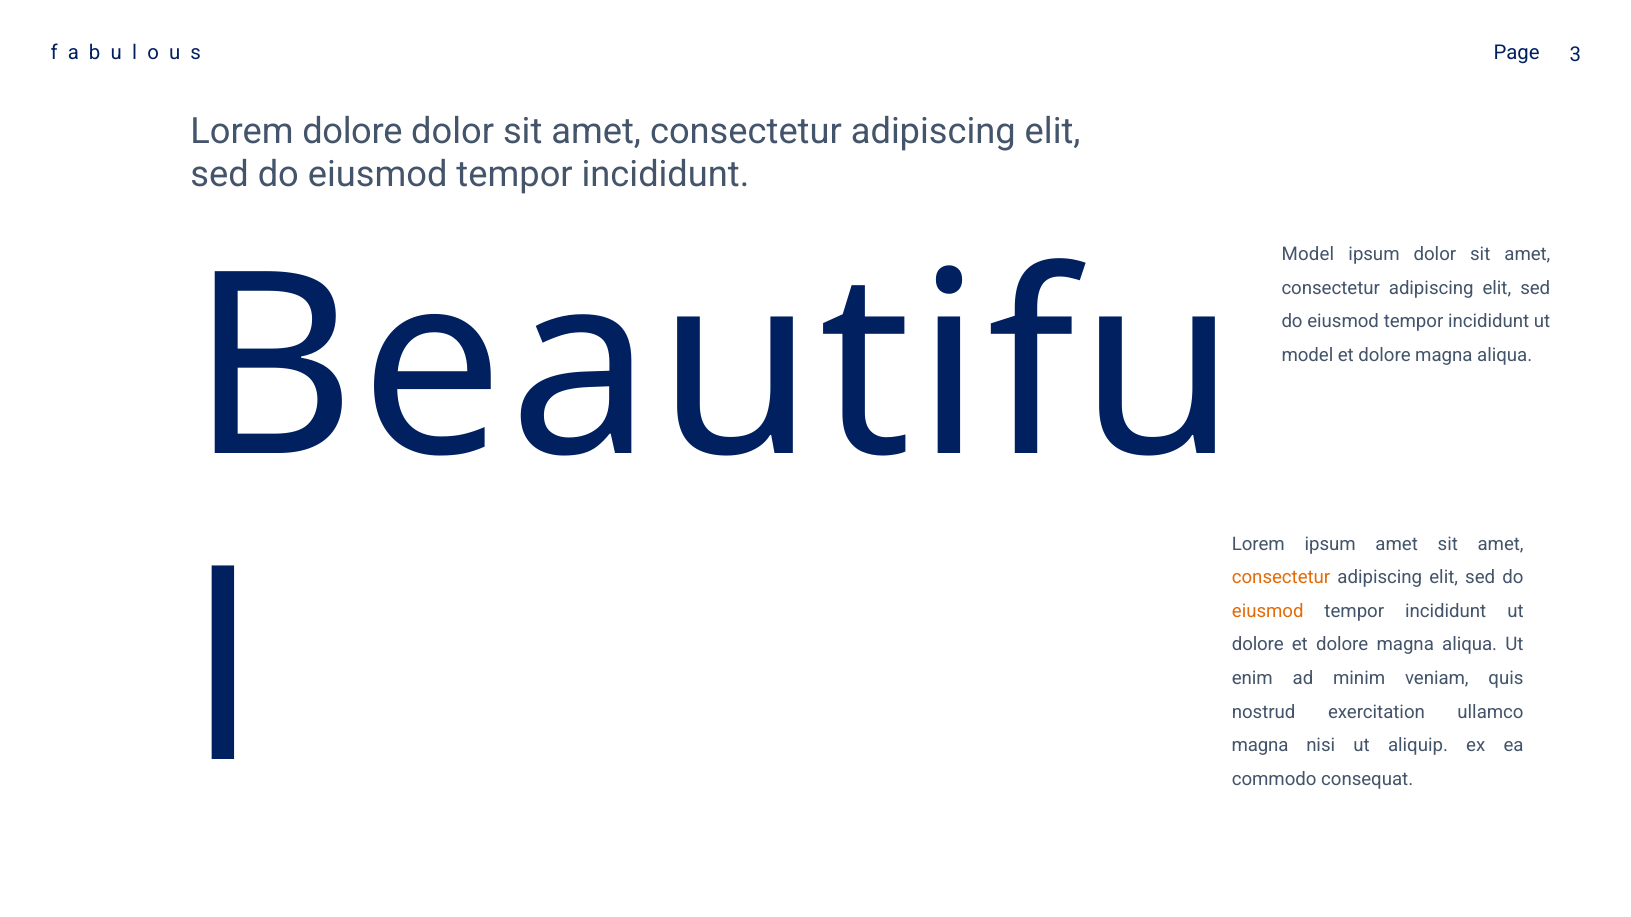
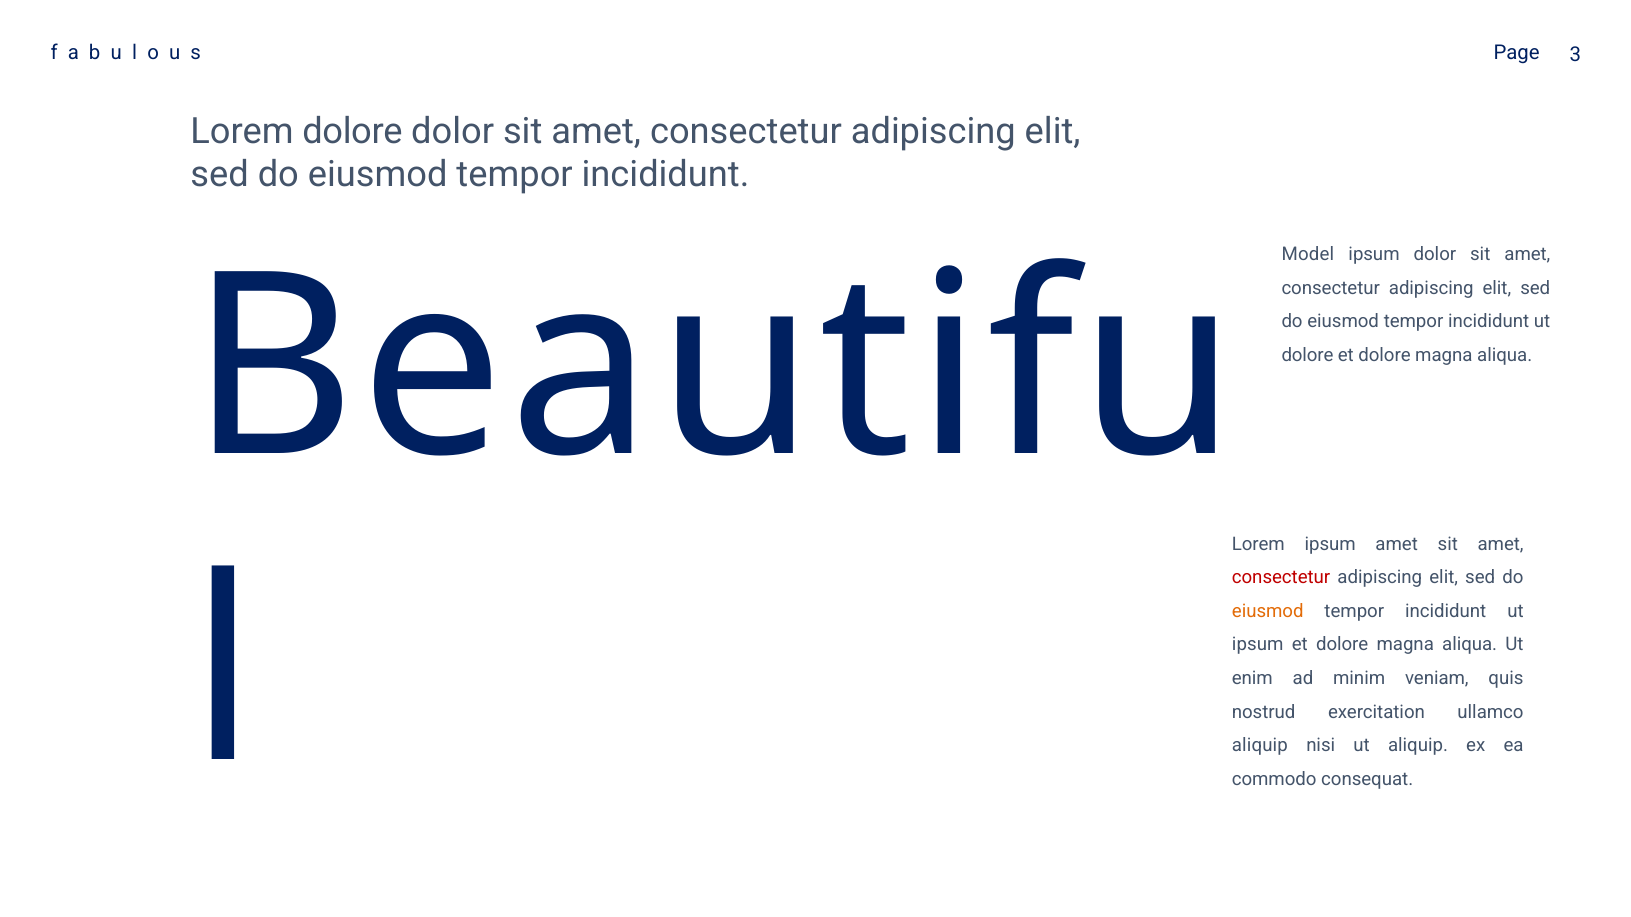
model: model -> dolore (1307, 355)
consectetur colour: orange -> red (1281, 578)
dolore: dolore -> ipsum (1258, 645)
magna: magna -> aliquip (1260, 746)
